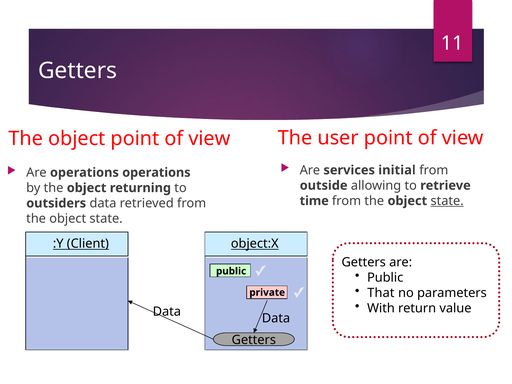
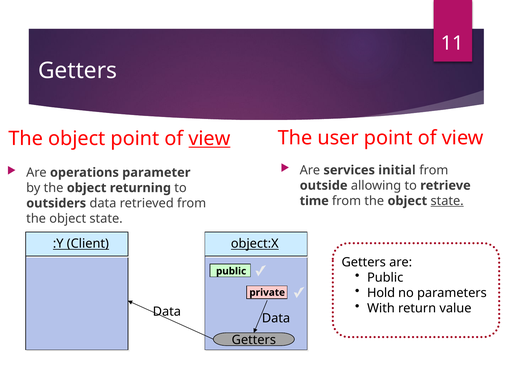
view underline: none -> present (209, 139)
operations operations: operations -> parameter (156, 173)
That: That -> Hold (381, 293)
